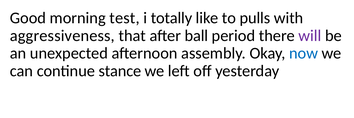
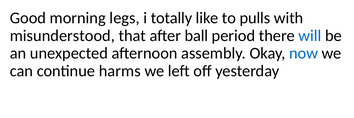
test: test -> legs (125, 18)
aggressiveness: aggressiveness -> misunderstood (62, 36)
will colour: purple -> blue (310, 36)
stance: stance -> harms (120, 71)
